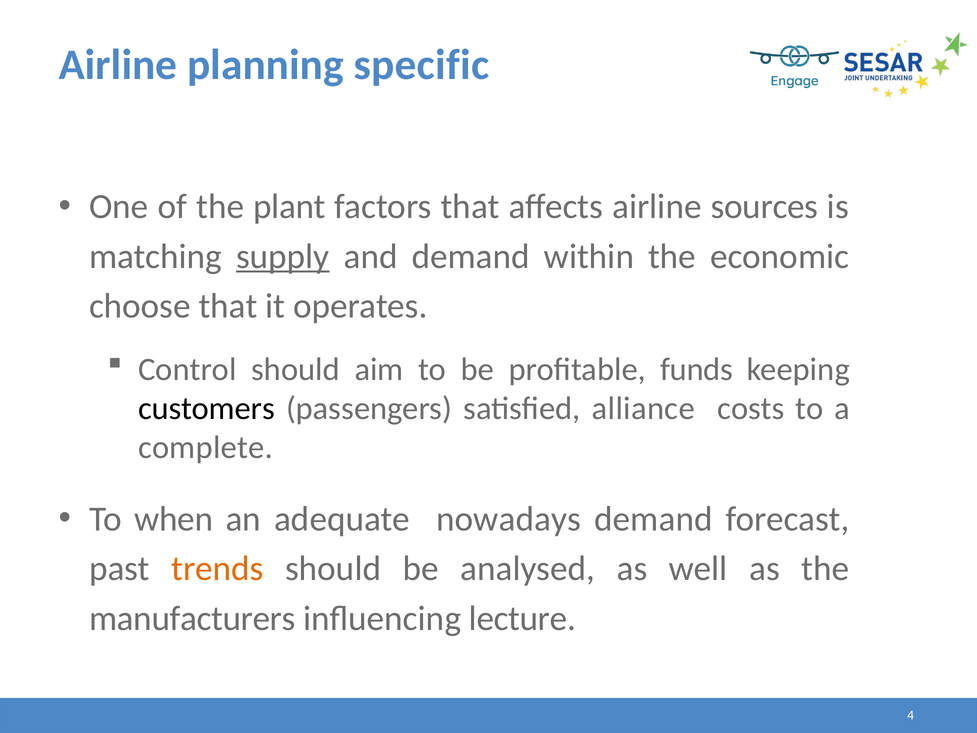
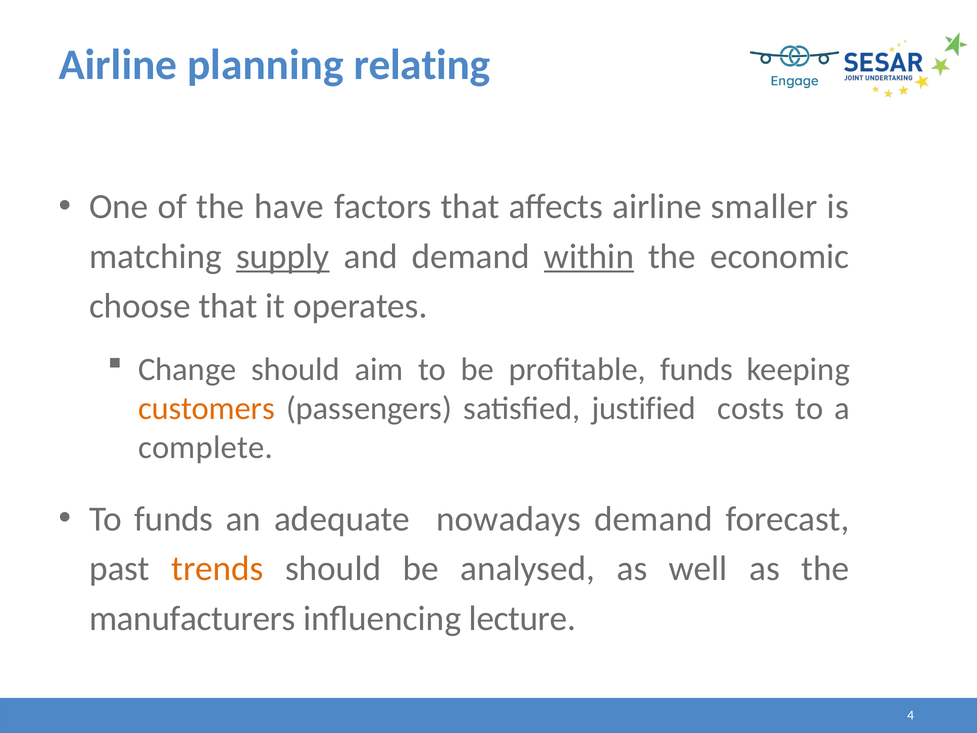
specific: specific -> relating (422, 65)
plant: plant -> have (289, 207)
sources: sources -> smaller (764, 207)
within underline: none -> present (589, 256)
Control: Control -> Change (187, 369)
customers colour: black -> orange (206, 408)
alliance: alliance -> justified (644, 408)
To when: when -> funds (174, 519)
